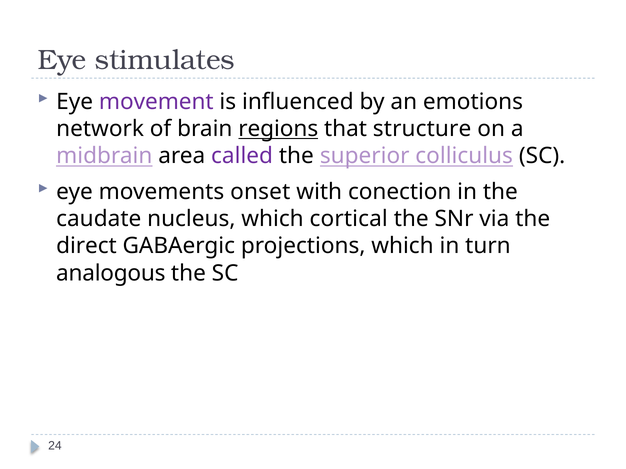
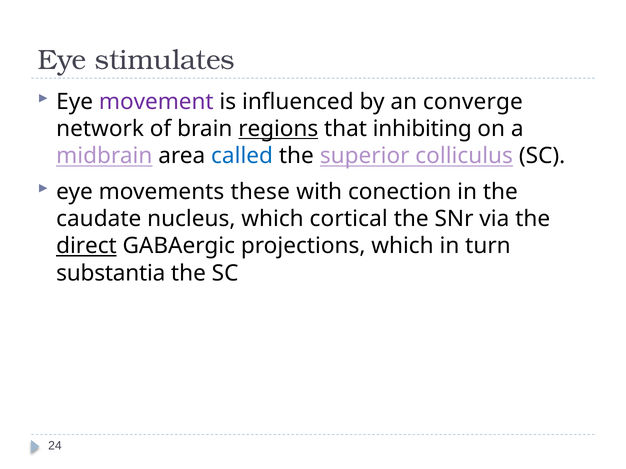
emotions: emotions -> converge (473, 102)
structure: structure -> inhibiting (422, 129)
called colour: purple -> blue (242, 156)
onset: onset -> these (260, 192)
direct underline: none -> present (86, 246)
analogous: analogous -> substantia (111, 273)
